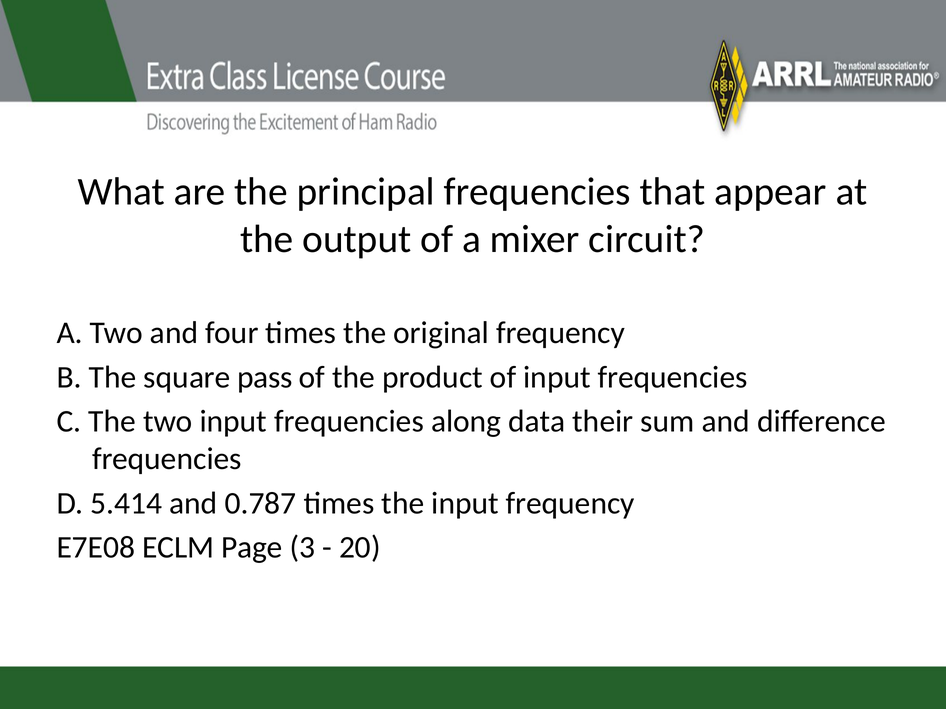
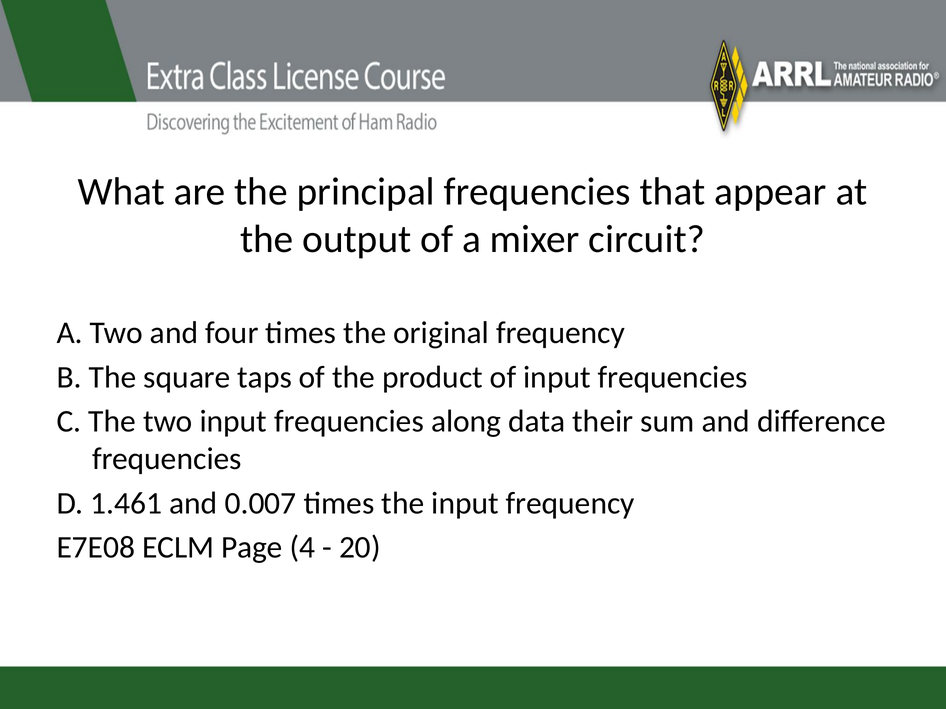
pass: pass -> taps (265, 377)
5.414: 5.414 -> 1.461 (126, 503)
0.787: 0.787 -> 0.007 (261, 503)
3: 3 -> 4 (302, 548)
